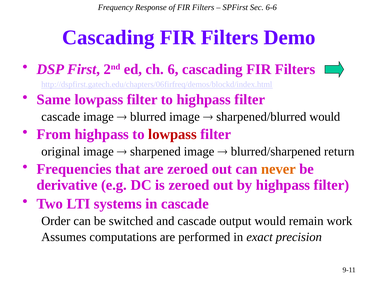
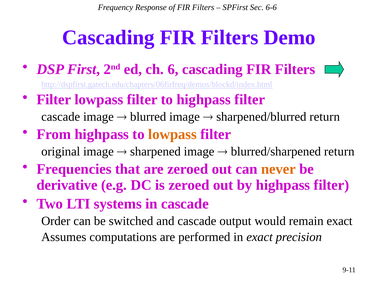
Same: Same -> Filter (54, 99)
sharpened/blurred would: would -> return (325, 117)
lowpass colour: red -> orange (173, 134)
remain work: work -> exact (340, 220)
